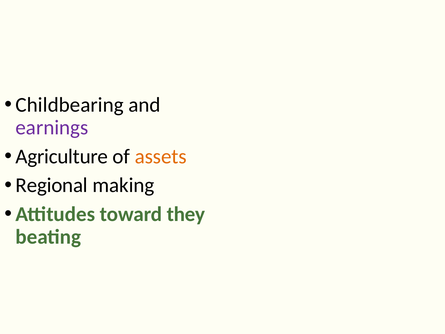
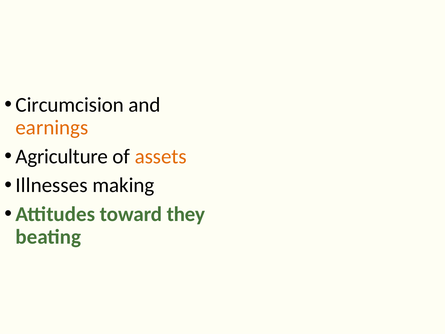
Childbearing: Childbearing -> Circumcision (70, 105)
earnings colour: purple -> orange (52, 127)
Regional: Regional -> Illnesses (52, 185)
